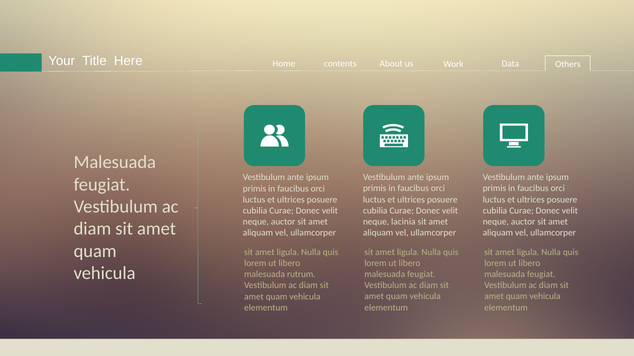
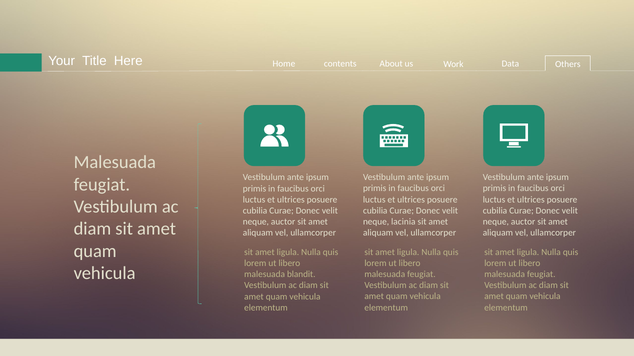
rutrum: rutrum -> blandit (301, 275)
